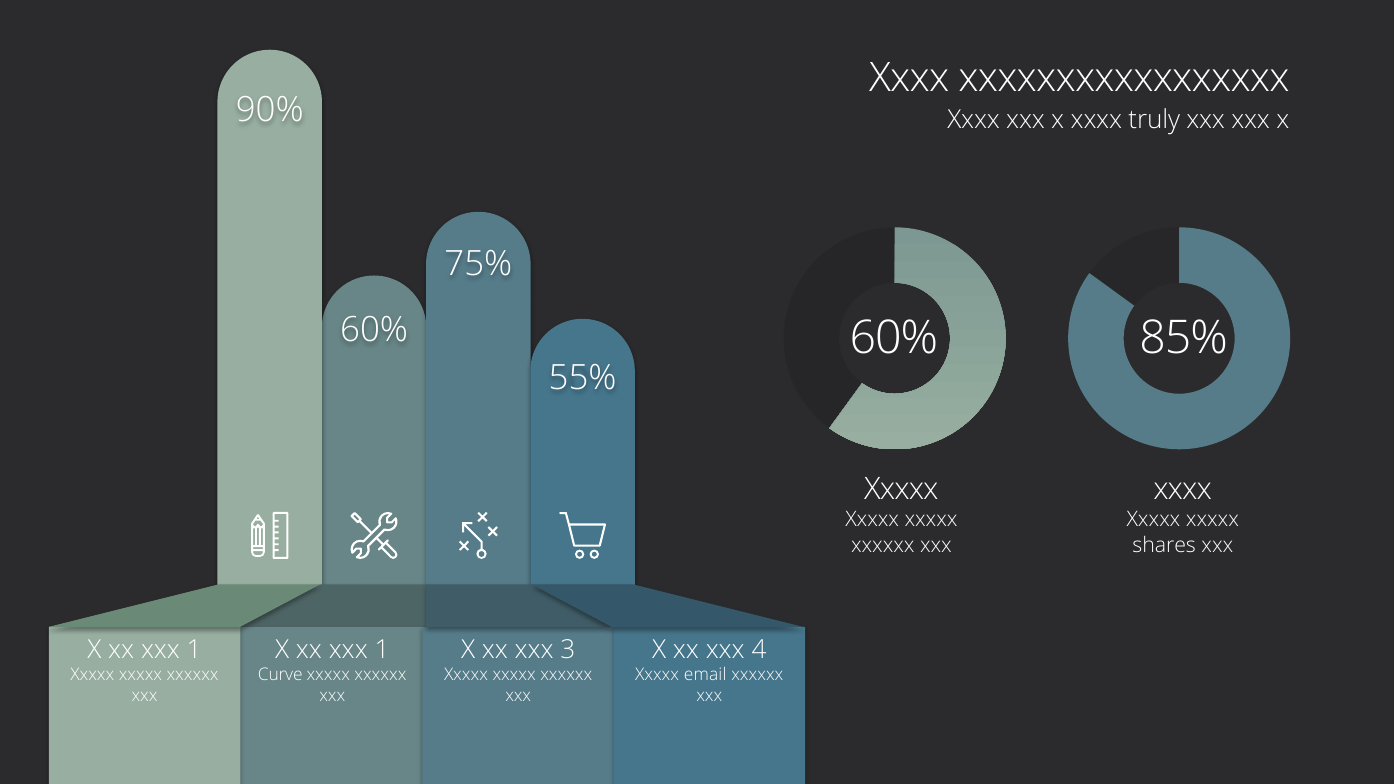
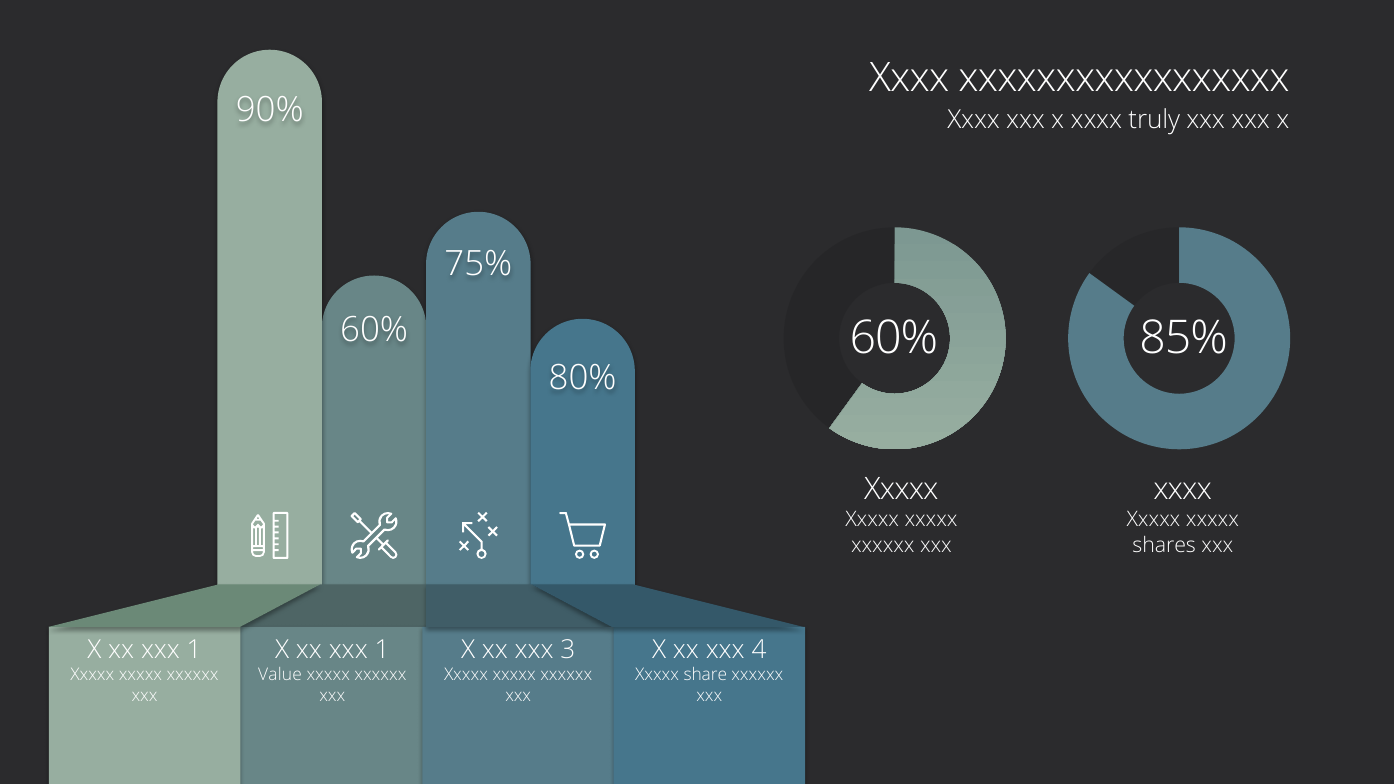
55%: 55% -> 80% (583, 378)
Curve: Curve -> Value (280, 675)
email: email -> share (705, 675)
